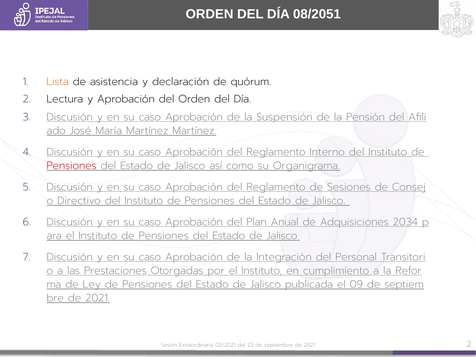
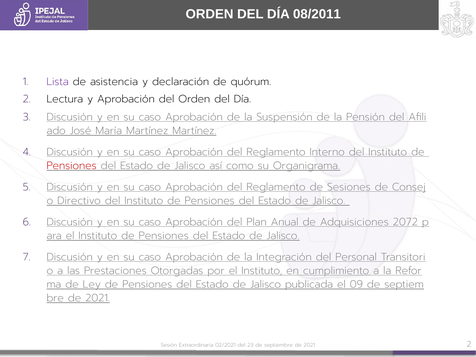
08/2051: 08/2051 -> 08/2011 (317, 14)
Lista colour: orange -> purple (58, 82)
2034: 2034 -> 2072 (405, 222)
